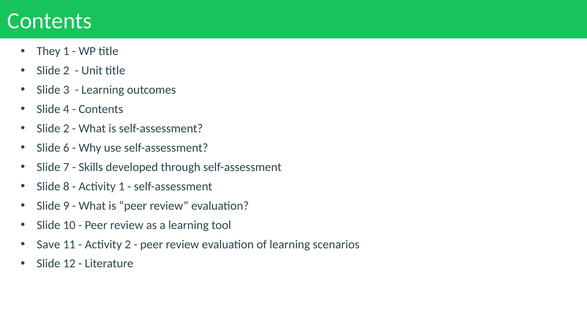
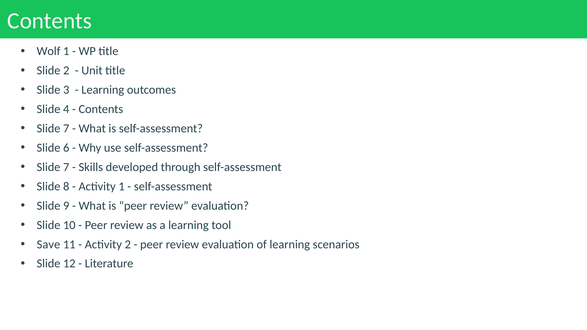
They: They -> Wolf (49, 51)
2: 2 -> 7 (66, 128)
